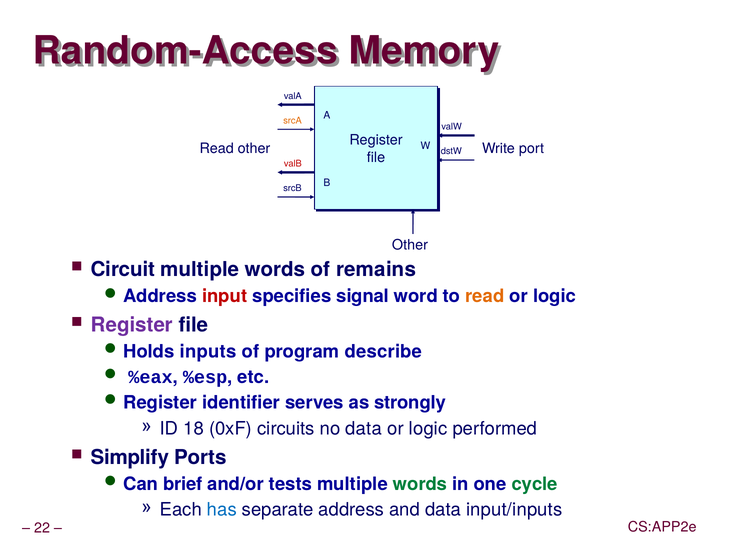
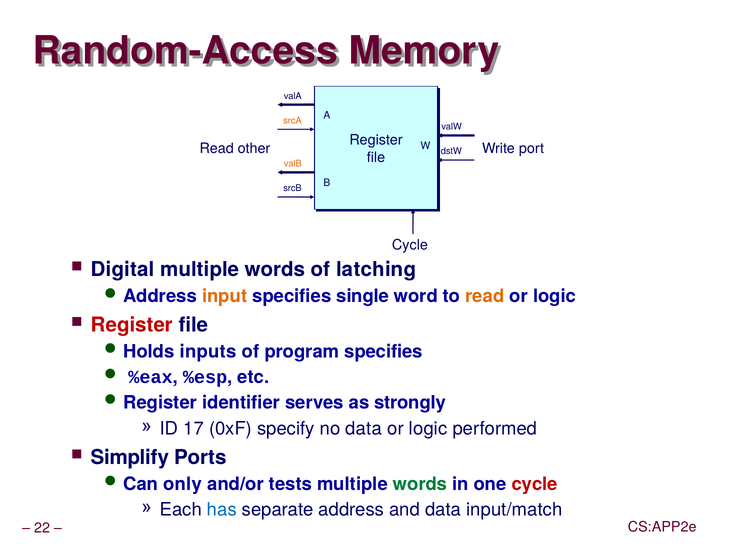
valB colour: red -> orange (293, 164)
Other: Other -> Cycle (410, 245)
Circuit: Circuit -> Digital (123, 270)
remains: remains -> latching (376, 270)
input colour: red -> orange (225, 296)
signal: signal -> single (363, 296)
Register colour: purple -> red (132, 325)
program describe: describe -> specifies (384, 352)
18: 18 -> 17 (194, 429)
circuits: circuits -> specify (286, 429)
brief: brief -> only (183, 484)
cycle colour: green -> red (535, 484)
input/inputs: input/inputs -> input/match (514, 510)
